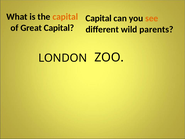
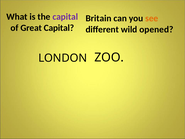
capital colour: orange -> purple (65, 17)
Capital: Capital -> Britain (99, 18)
parents: parents -> opened (156, 29)
